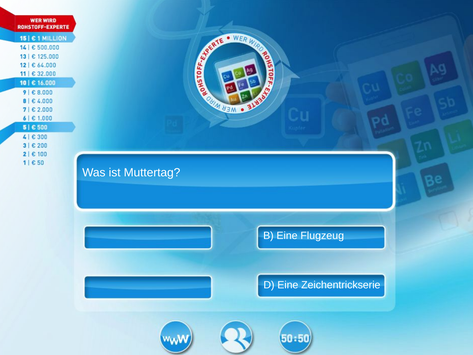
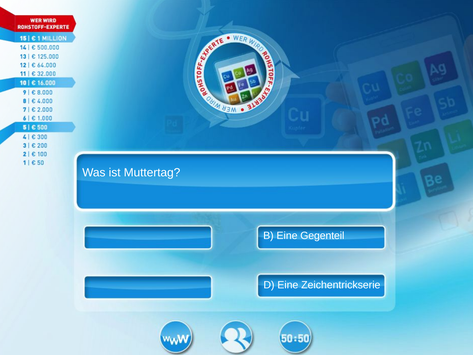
Flugzeug: Flugzeug -> Gegenteil (322, 235)
